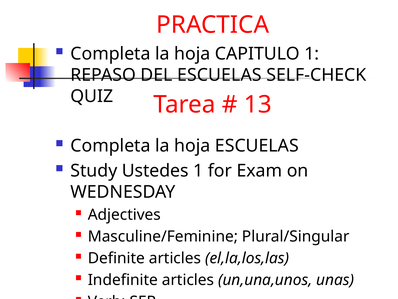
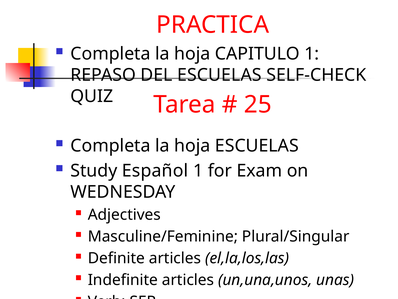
13: 13 -> 25 (258, 105)
Ustedes: Ustedes -> Español (155, 170)
